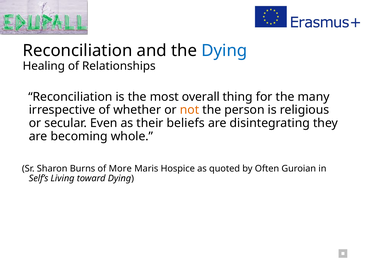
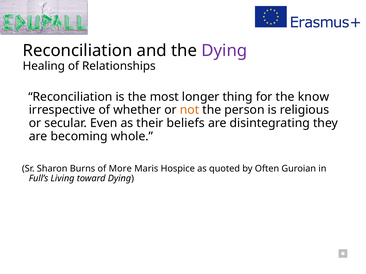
Dying colour: blue -> purple (224, 51)
overall: overall -> longer (201, 97)
many: many -> know (314, 97)
Self’s: Self’s -> Full’s (39, 179)
